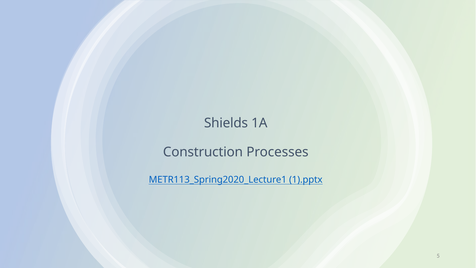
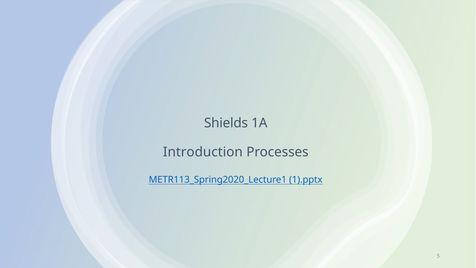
Construction: Construction -> Introduction (203, 152)
